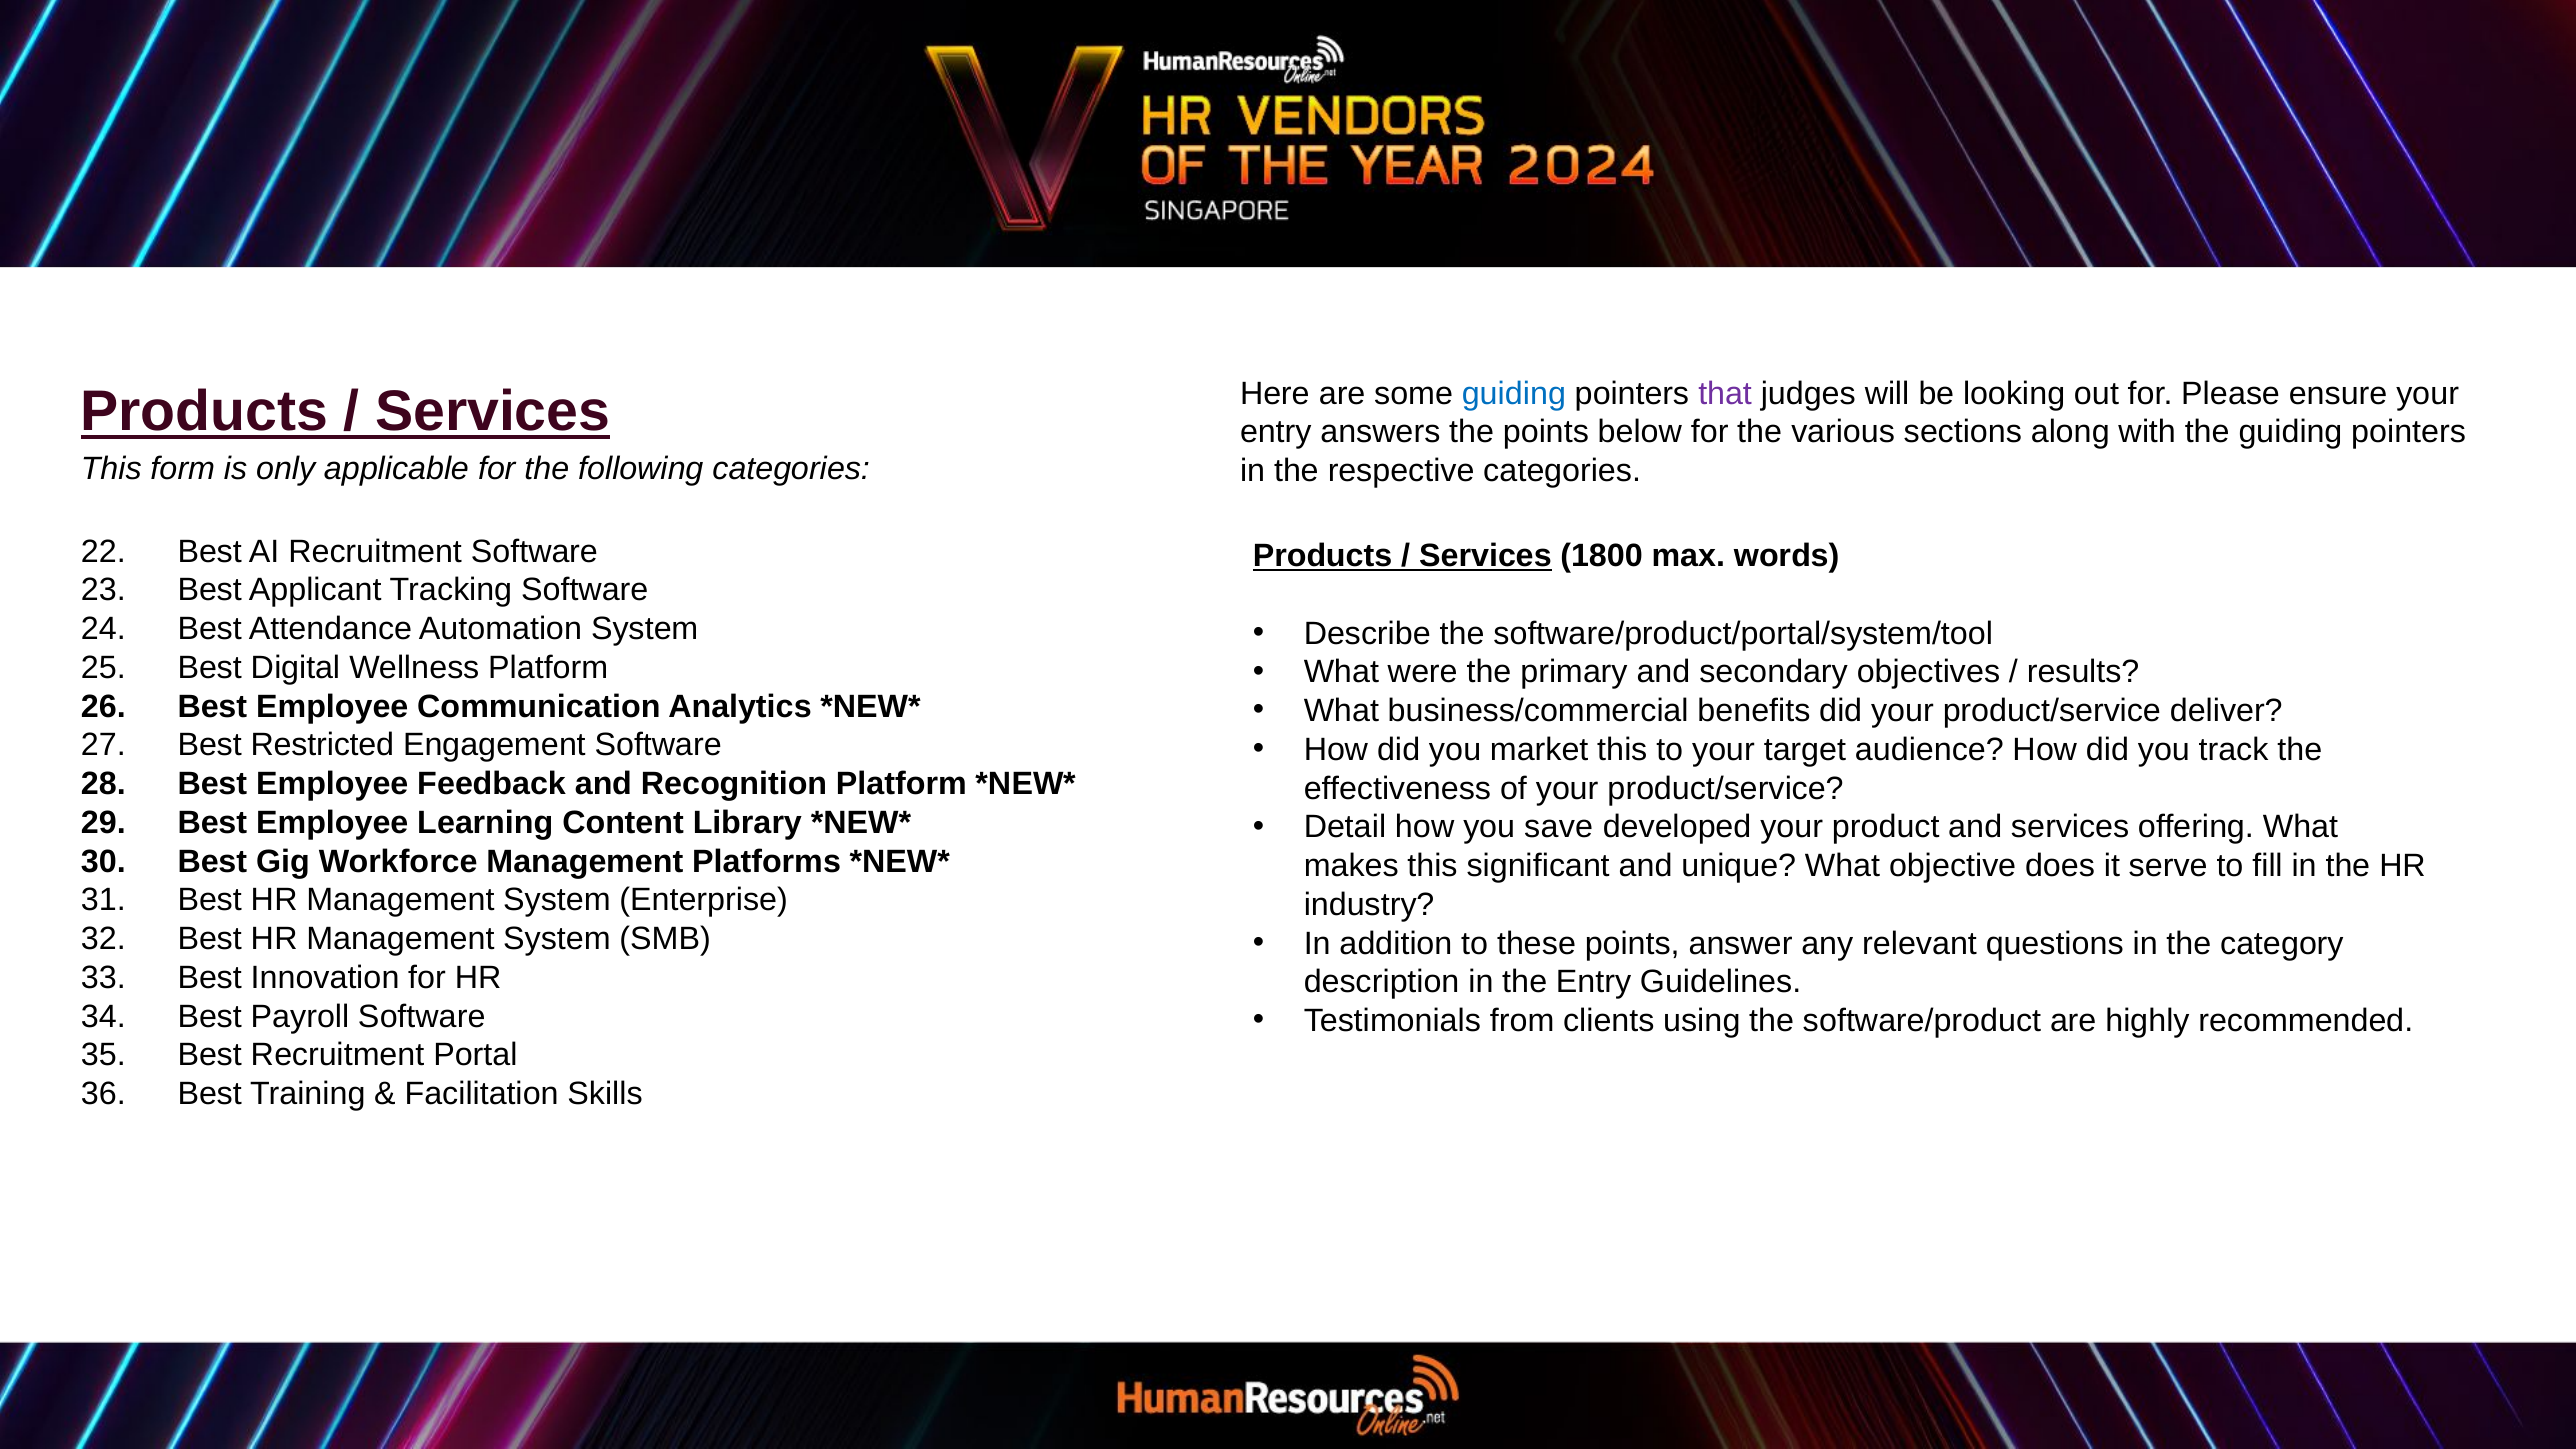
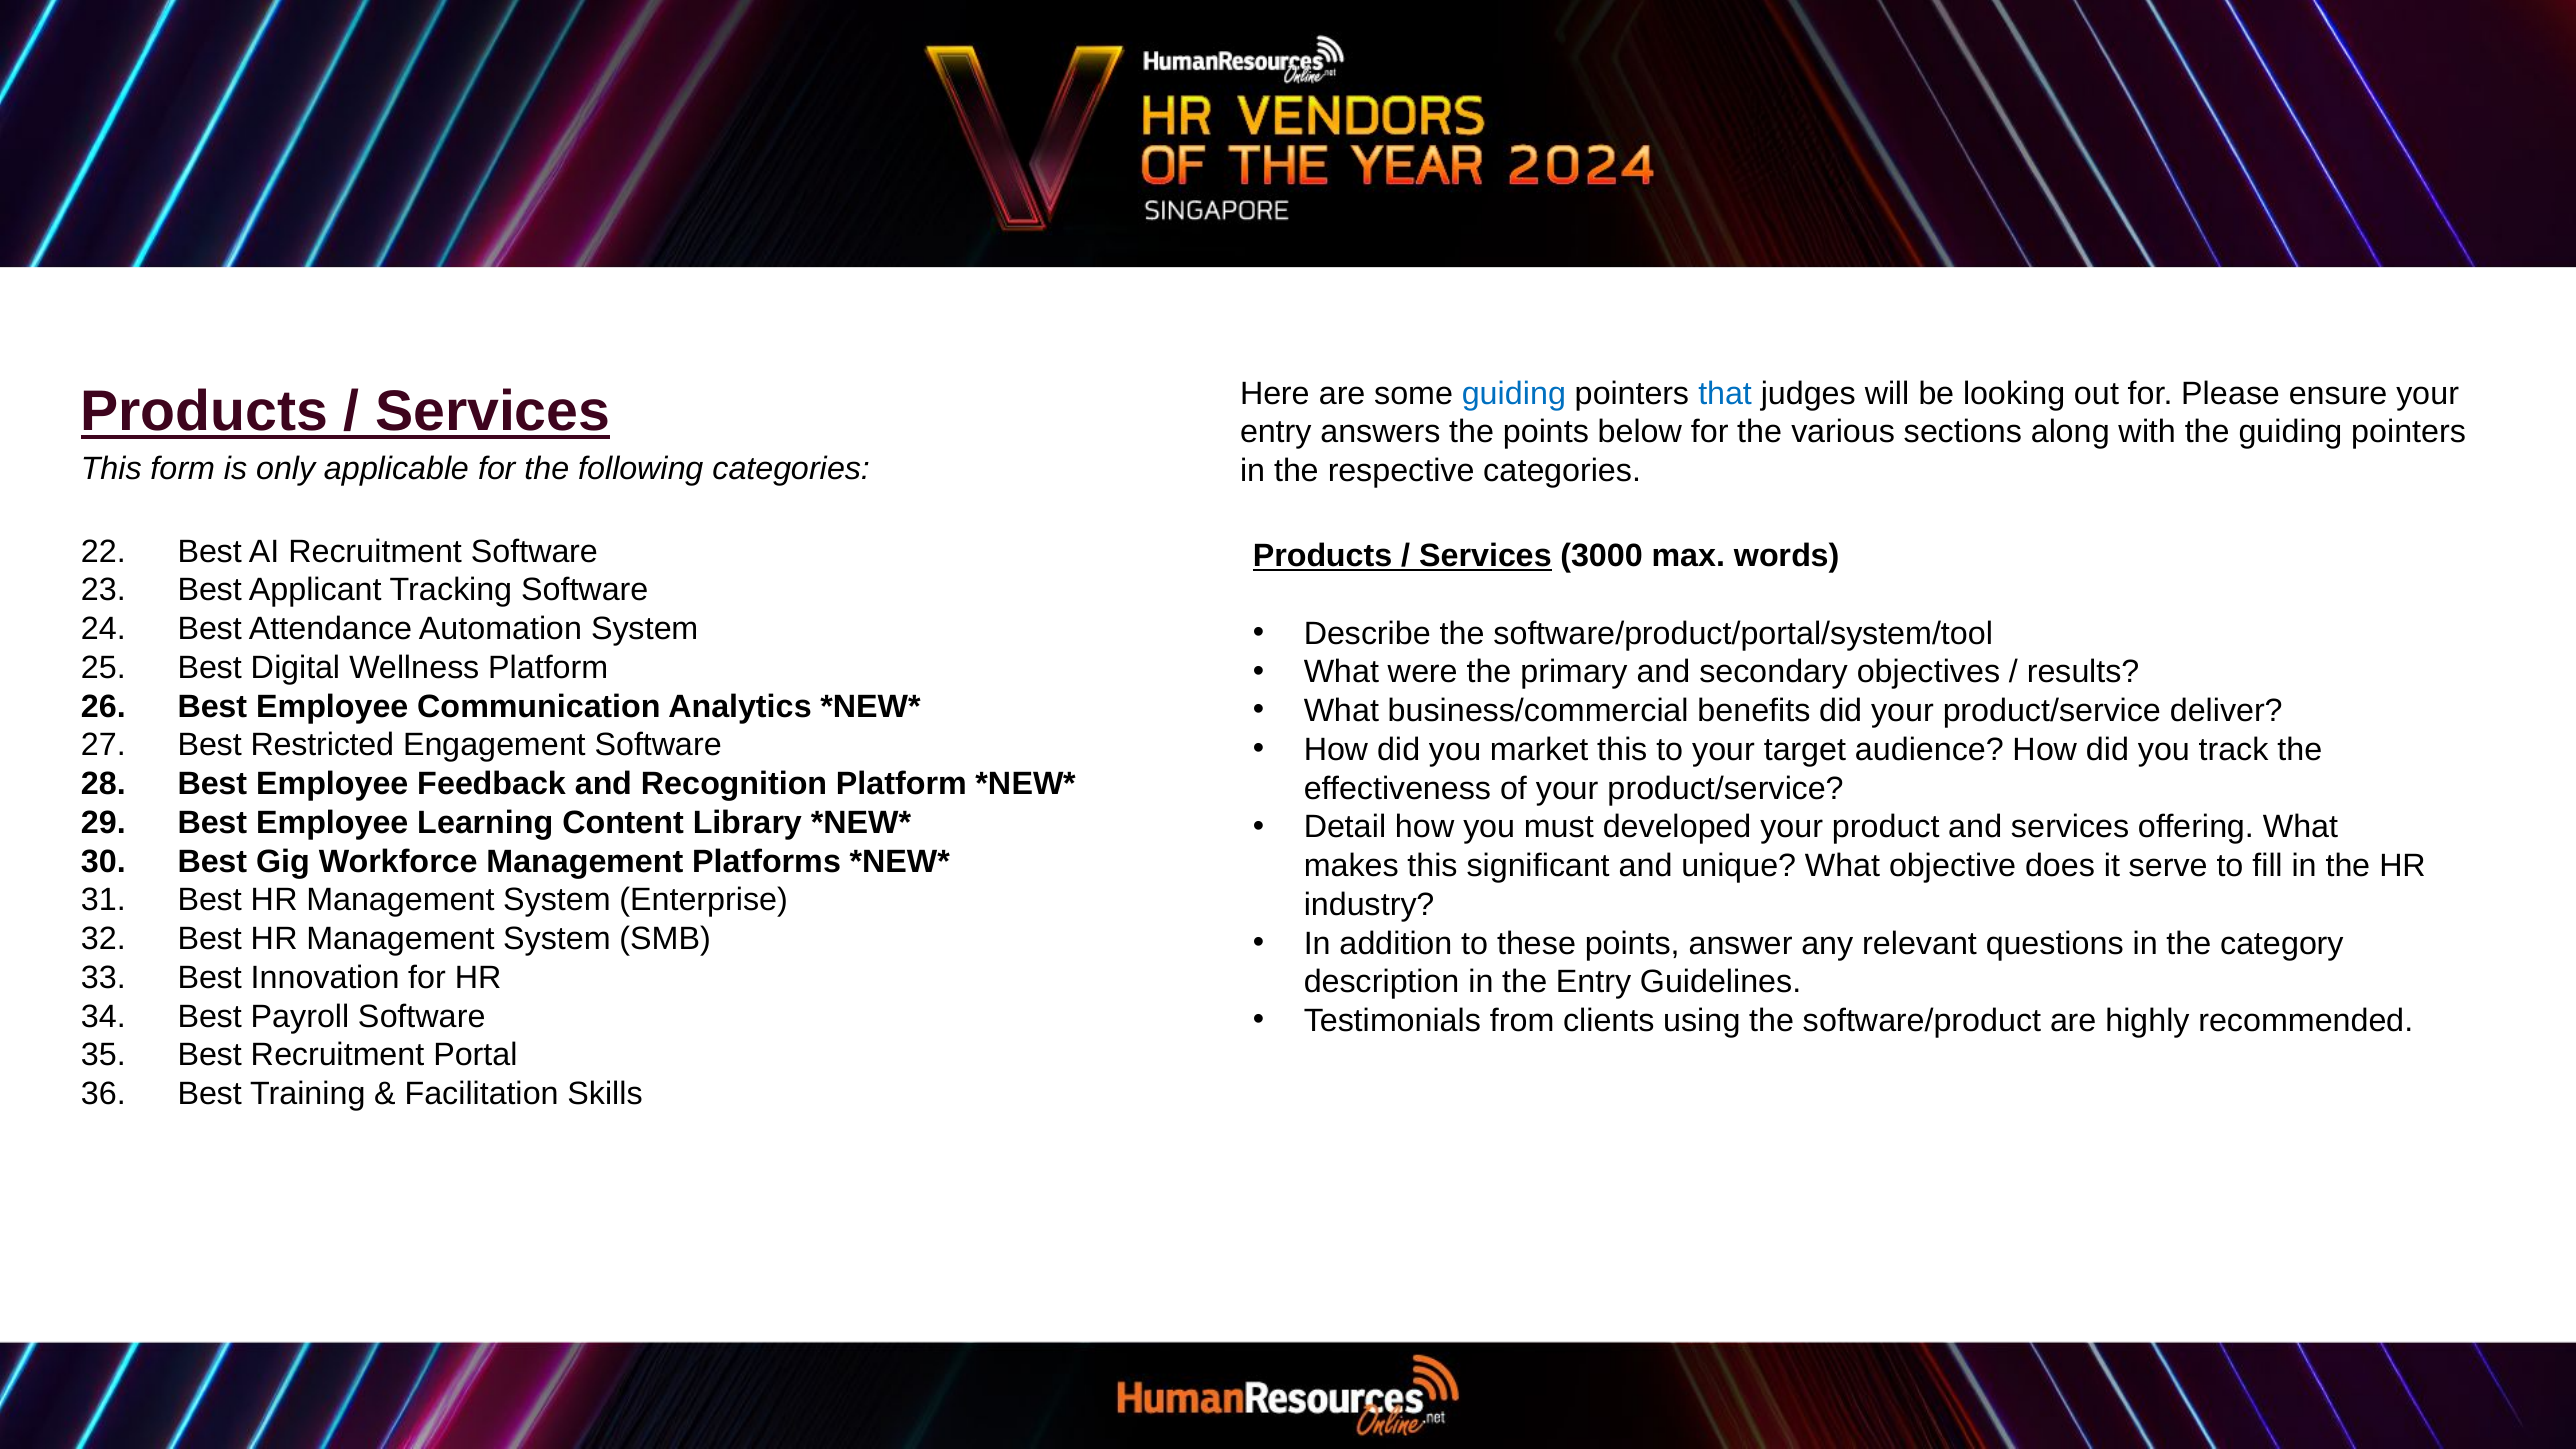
that colour: purple -> blue (1725, 394)
1800: 1800 -> 3000 (1602, 556)
save: save -> must (1559, 827)
